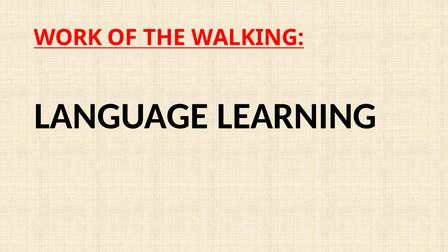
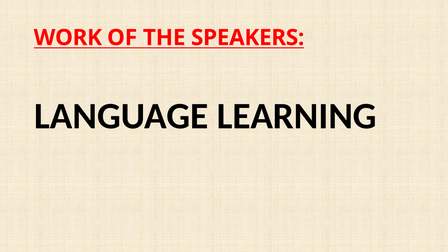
WALKING: WALKING -> SPEAKERS (248, 38)
